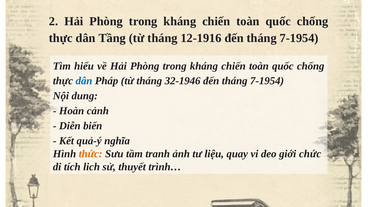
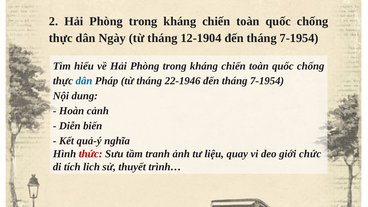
Tầng: Tầng -> Ngày (112, 38)
12-1916: 12-1916 -> 12-1904 (201, 38)
32-1946: 32-1946 -> 22-1946 (183, 81)
thức colour: orange -> red (91, 154)
